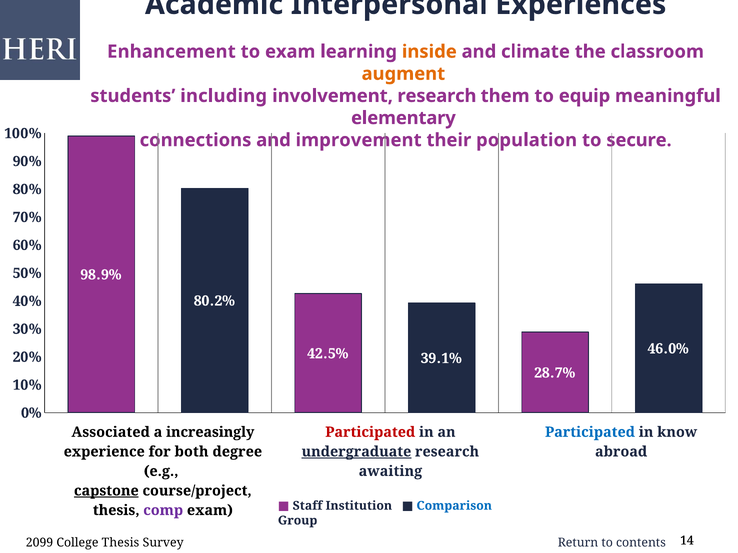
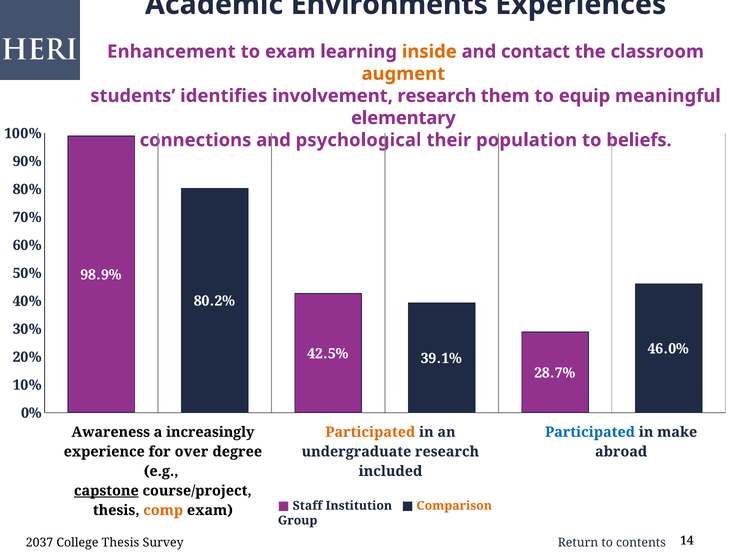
Interpersonal: Interpersonal -> Environments (389, 4)
climate: climate -> contact (536, 52)
including: including -> identifies (224, 96)
improvement: improvement -> psychological (359, 140)
secure: secure -> beliefs (639, 140)
Associated: Associated -> Awareness (111, 433)
Participated colour: red -> orange (370, 433)
know: know -> make (677, 433)
both: both -> over (192, 452)
undergraduate underline: present -> none (356, 452)
awaiting: awaiting -> included (390, 472)
Comparison colour: blue -> orange (454, 506)
comp colour: purple -> orange (163, 511)
2099: 2099 -> 2037 (40, 543)
